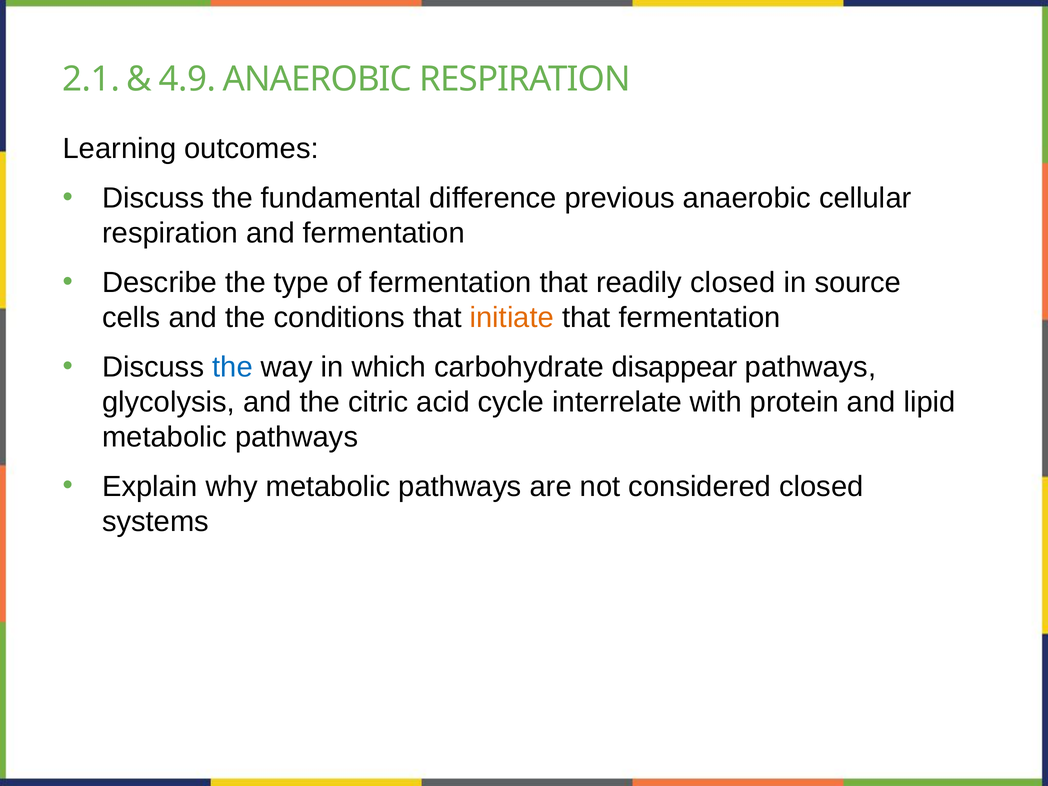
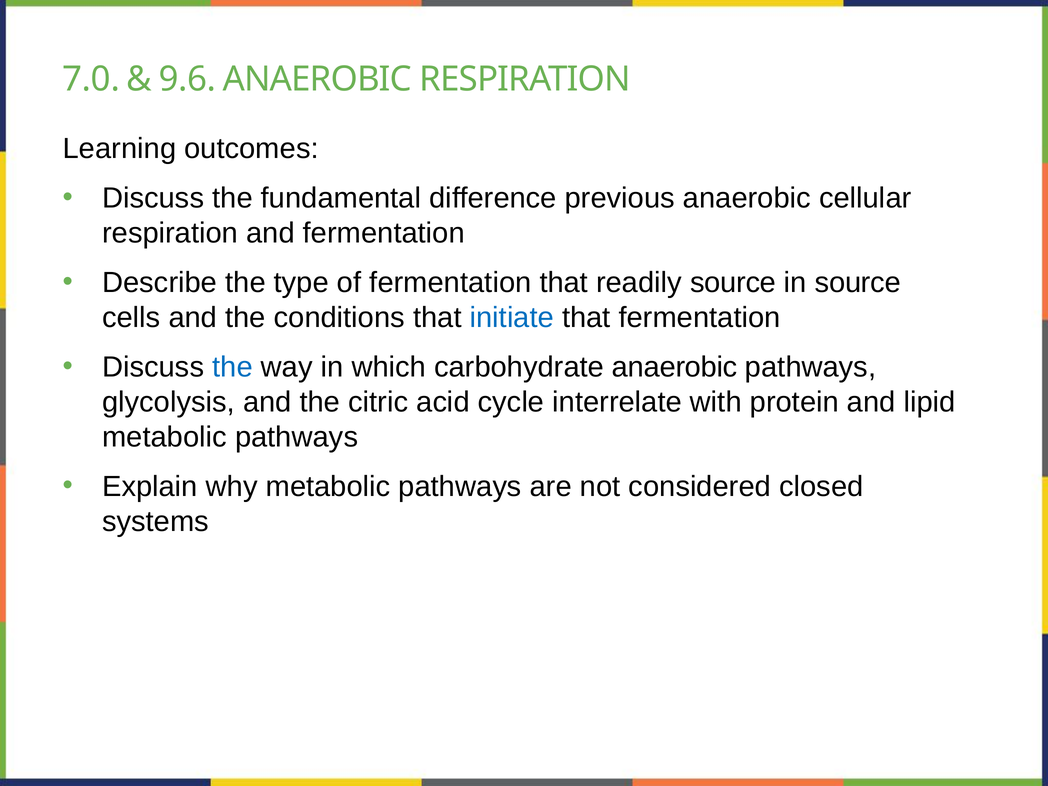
2.1: 2.1 -> 7.0 (91, 79)
4.9: 4.9 -> 9.6 (187, 79)
readily closed: closed -> source (733, 283)
initiate colour: orange -> blue (512, 318)
carbohydrate disappear: disappear -> anaerobic (675, 367)
